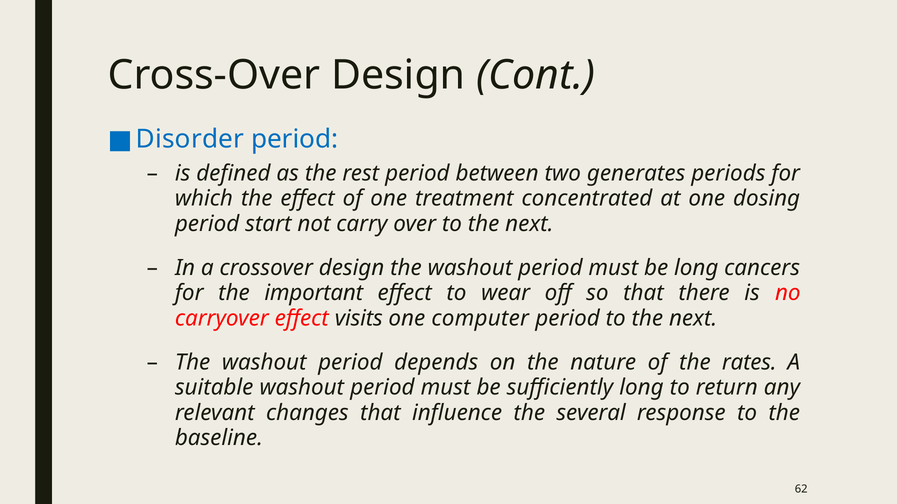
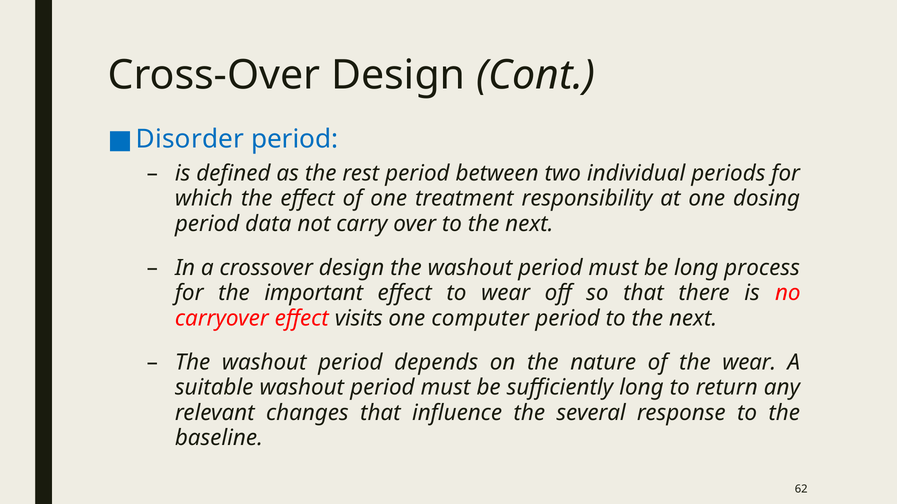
generates: generates -> individual (636, 173)
concentrated: concentrated -> responsibility (587, 199)
start: start -> data (268, 224)
cancers: cancers -> process (762, 268)
the rates: rates -> wear (749, 363)
